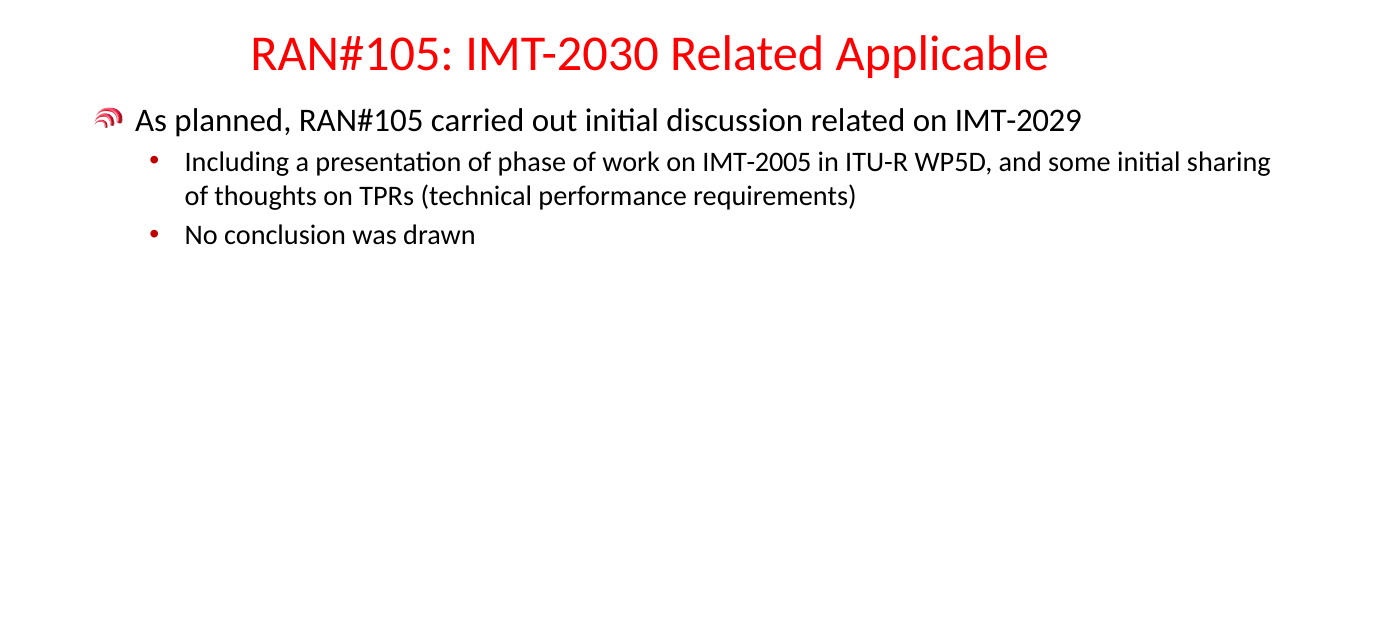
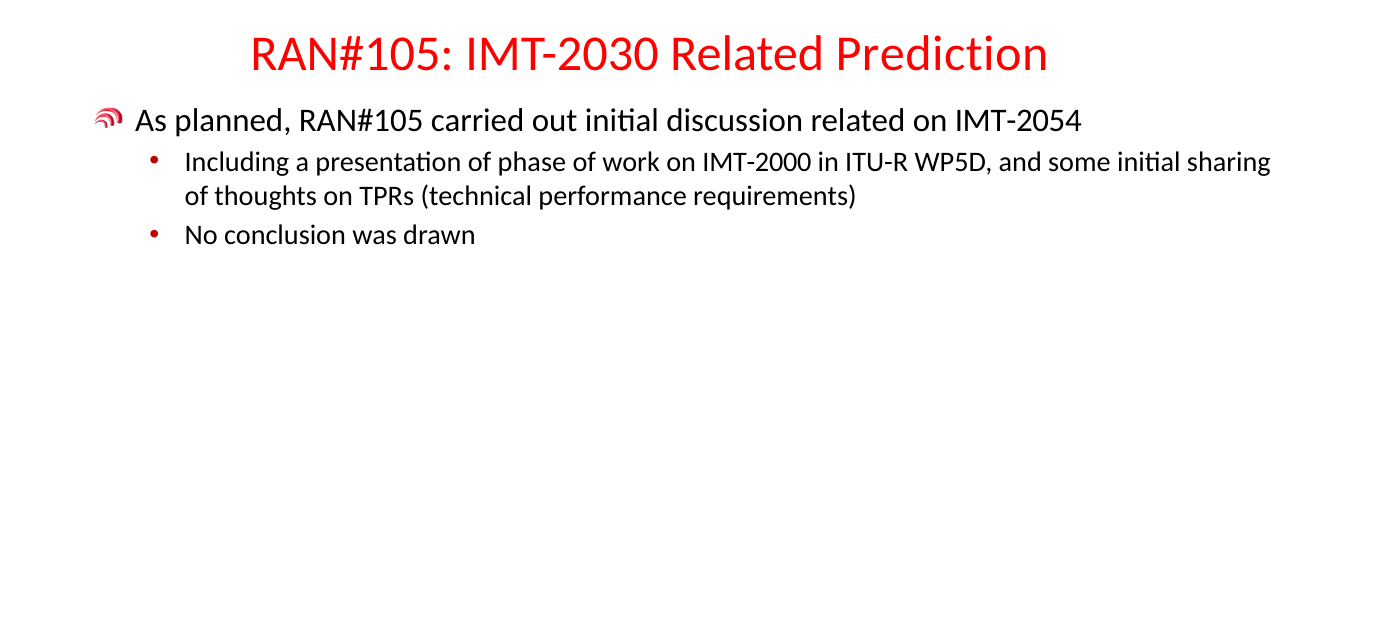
Applicable: Applicable -> Prediction (942, 54)
IMT-2029: IMT-2029 -> IMT-2054 (1018, 120)
IMT-2005: IMT-2005 -> IMT-2000 (757, 162)
